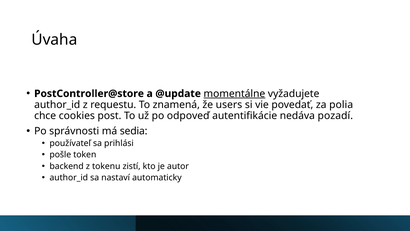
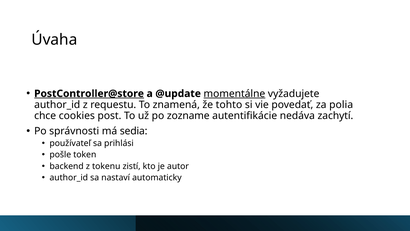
PostController@store underline: none -> present (89, 93)
users: users -> tohto (229, 105)
odpoveď: odpoveď -> zozname (188, 116)
pozadí: pozadí -> zachytí (335, 116)
